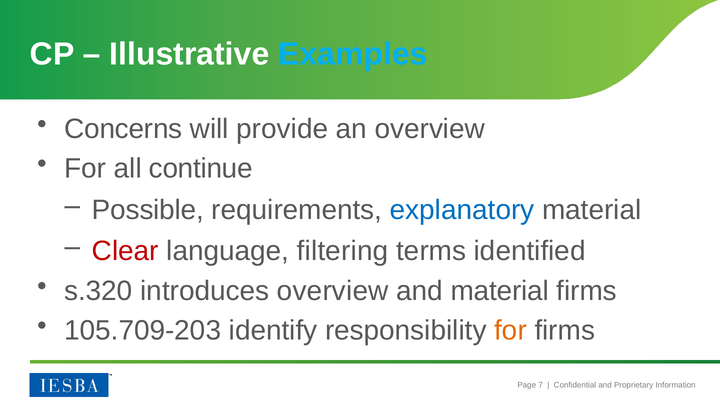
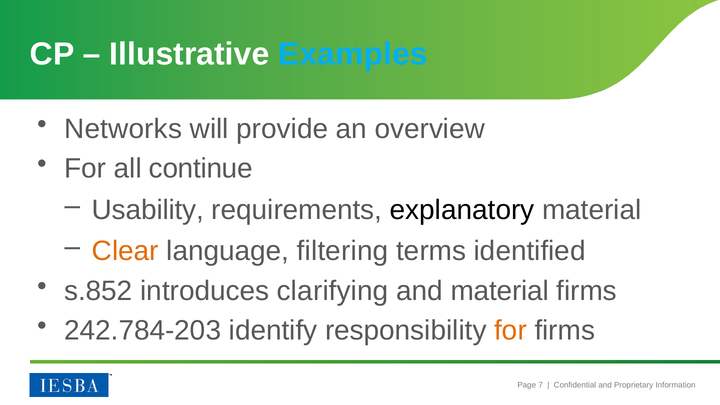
Concerns: Concerns -> Networks (123, 129)
Possible: Possible -> Usability (148, 210)
explanatory colour: blue -> black (462, 210)
Clear colour: red -> orange (125, 251)
s.320: s.320 -> s.852 (98, 291)
introduces overview: overview -> clarifying (333, 291)
105.709-203: 105.709-203 -> 242.784-203 (143, 331)
